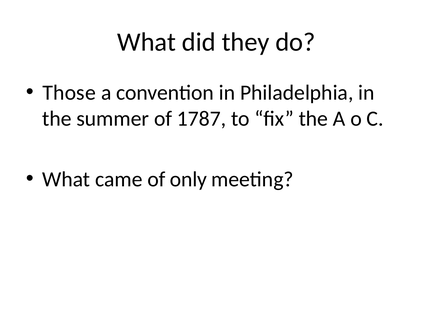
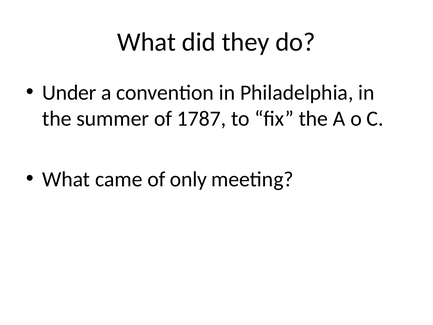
Those: Those -> Under (69, 92)
